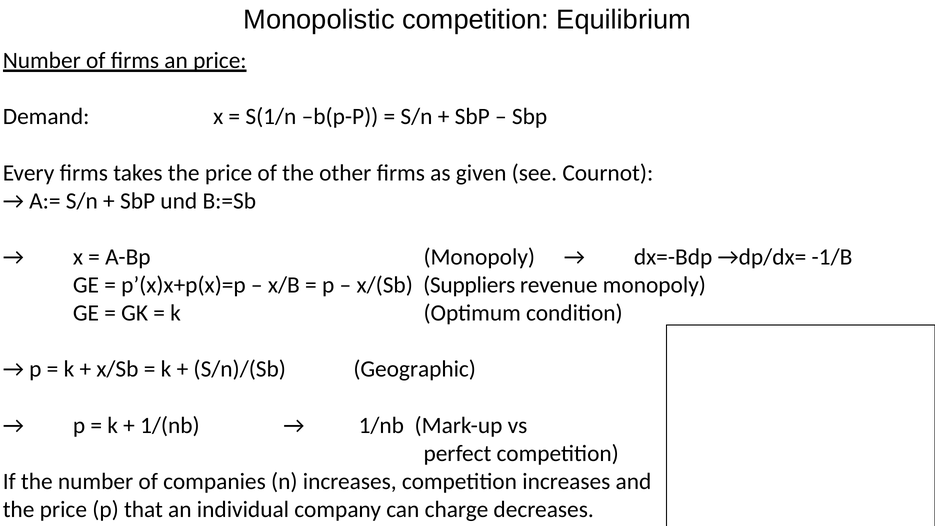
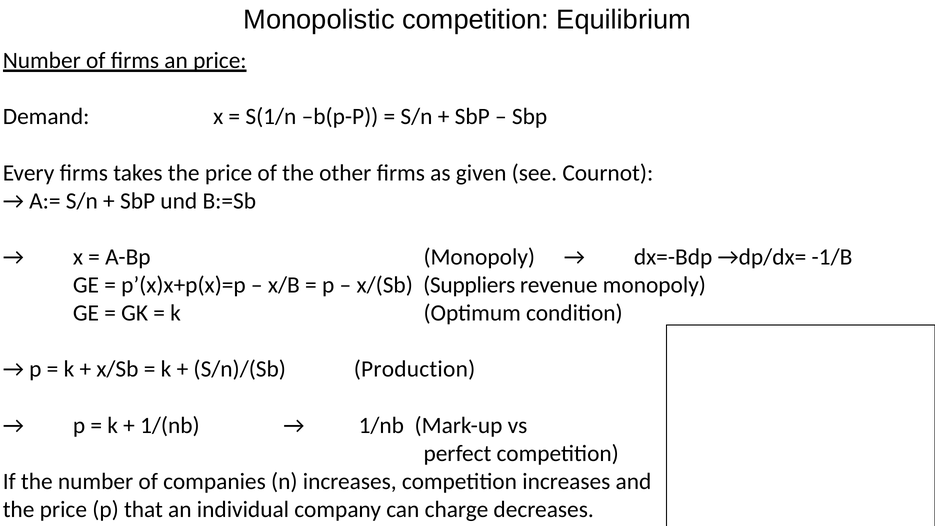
Geographic: Geographic -> Production (415, 369)
